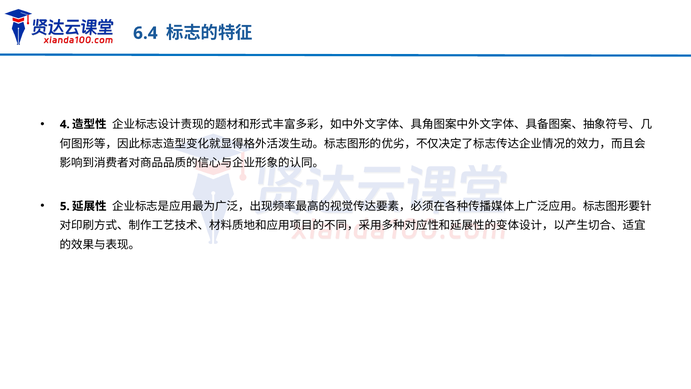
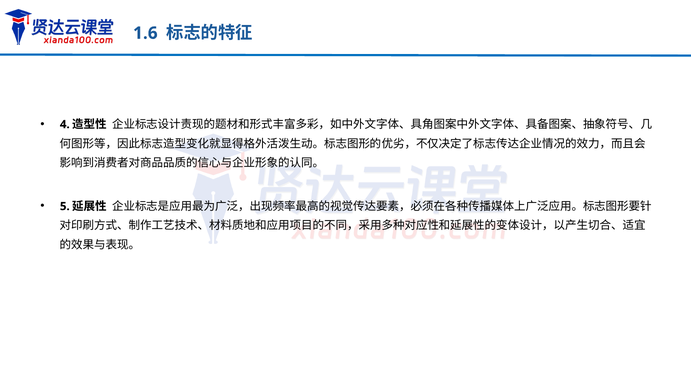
6.4: 6.4 -> 1.6 (145, 33)
